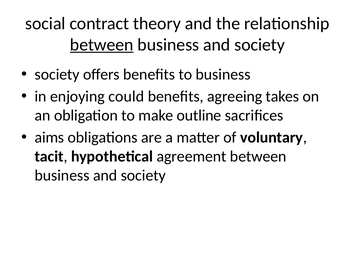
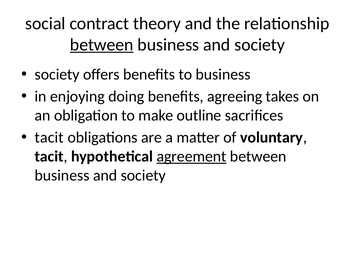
could: could -> doing (126, 97)
aims: aims -> tacit (49, 138)
agreement underline: none -> present (192, 157)
